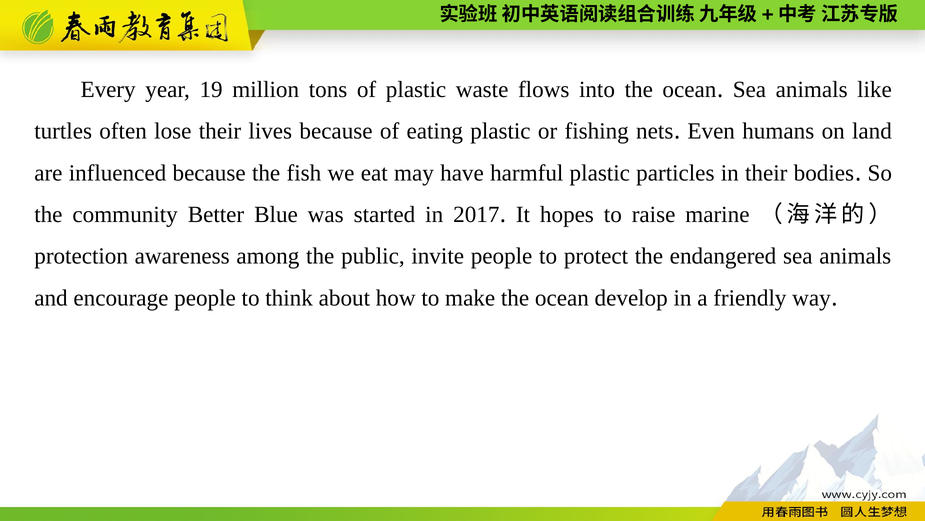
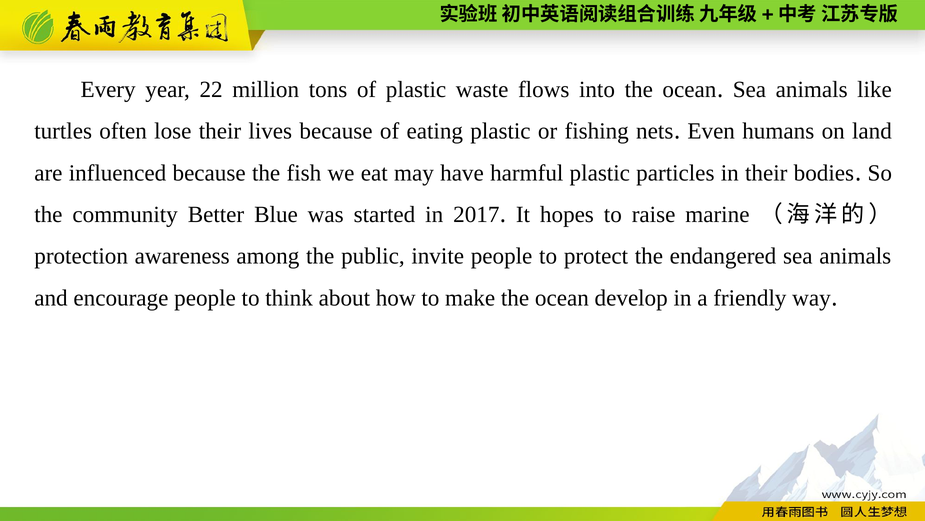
19: 19 -> 22 (211, 89)
